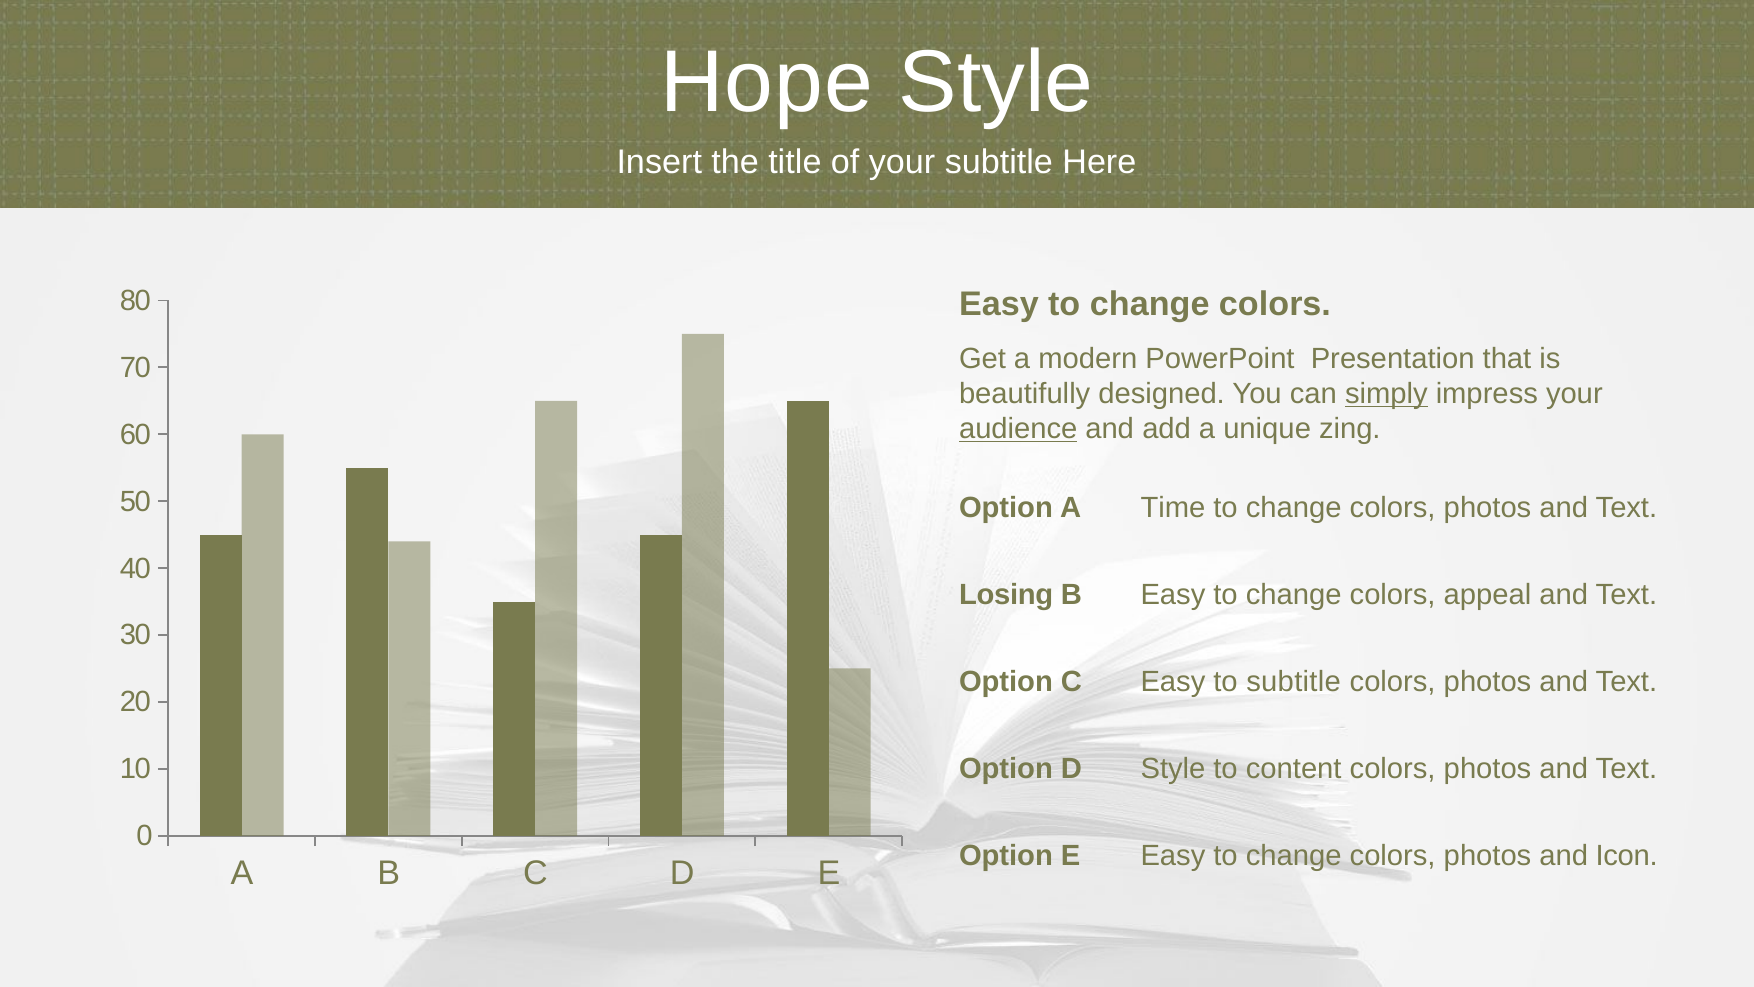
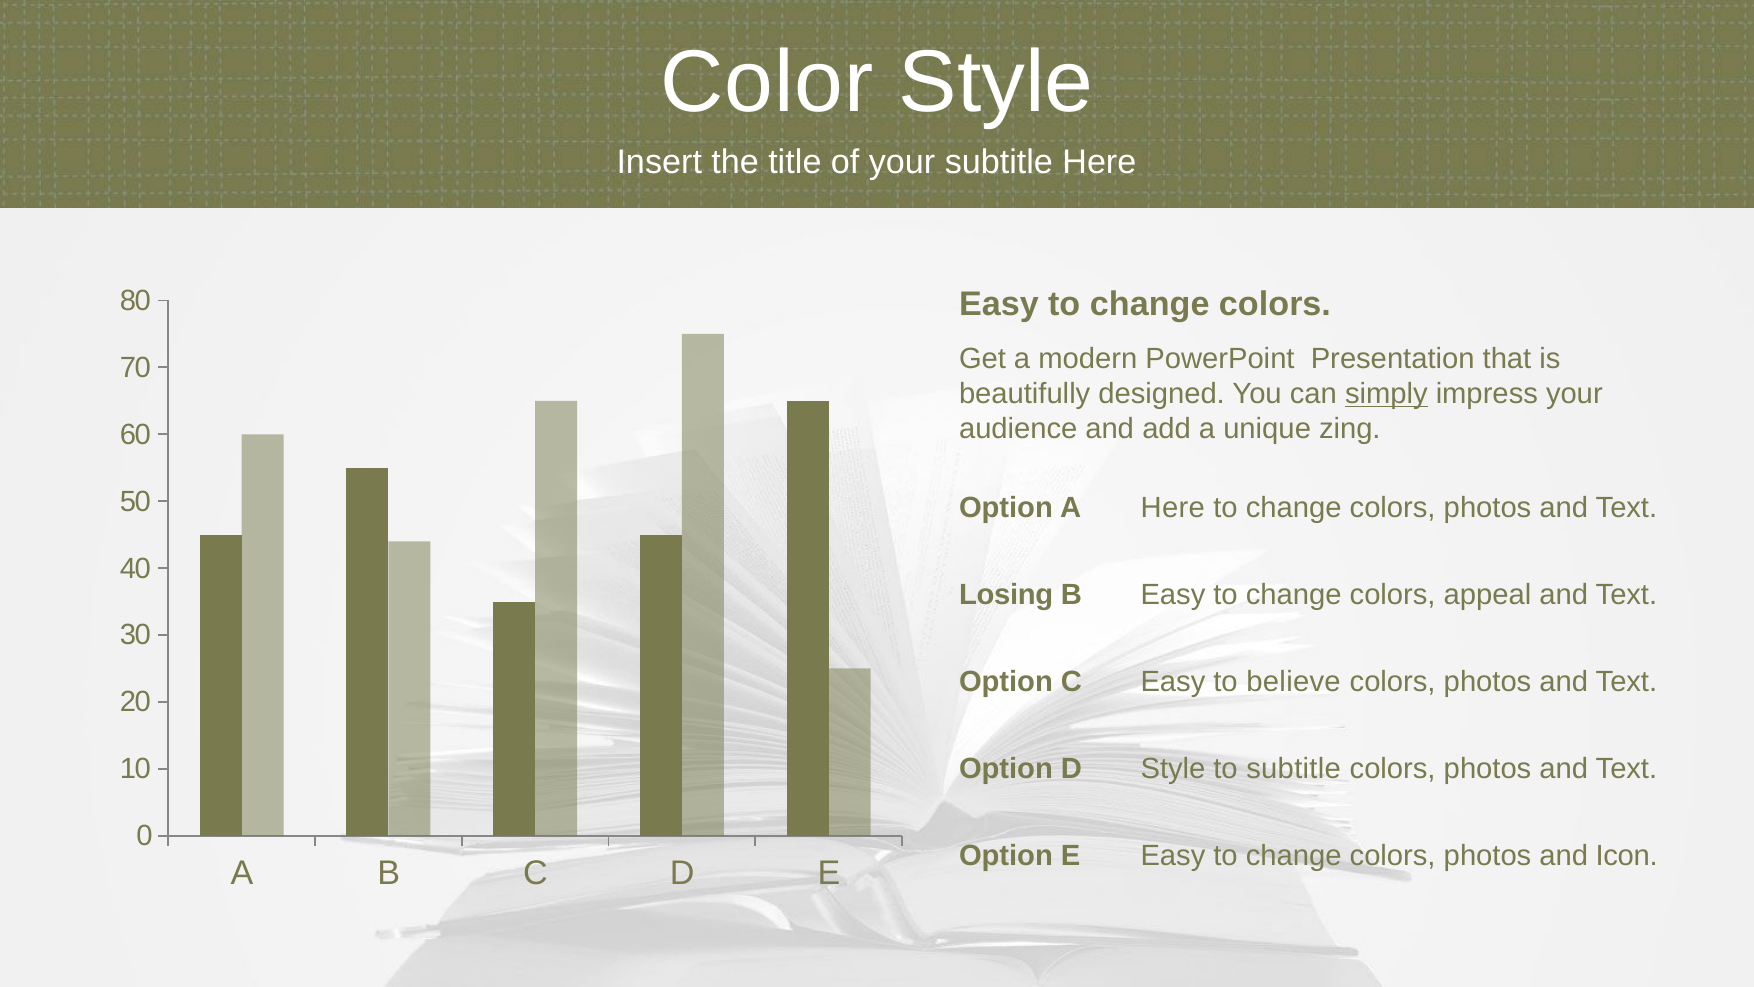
Hope: Hope -> Color (767, 83)
audience underline: present -> none (1018, 429)
A Time: Time -> Here (1173, 508)
to subtitle: subtitle -> believe (1294, 682)
to content: content -> subtitle (1294, 769)
